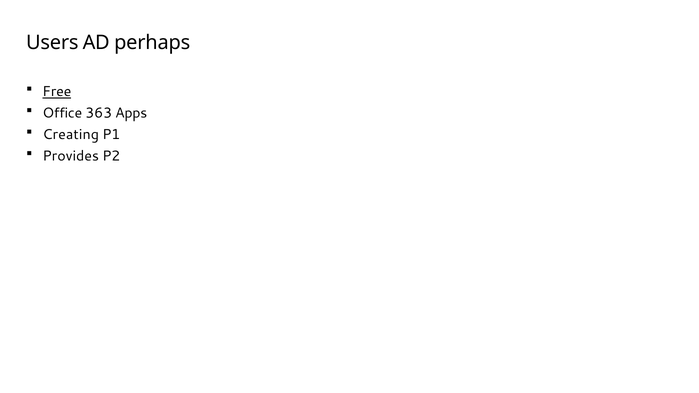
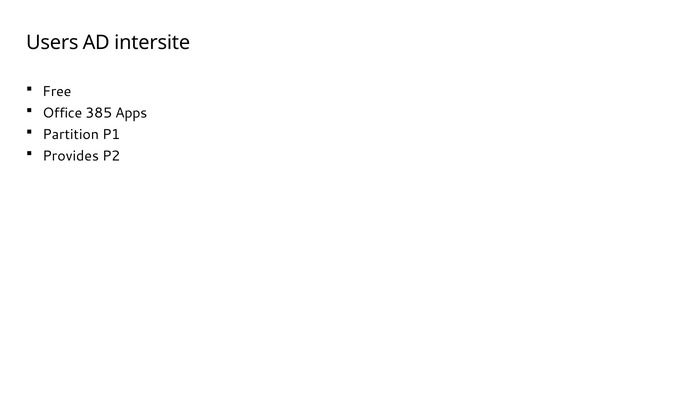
perhaps: perhaps -> intersite (152, 43)
Free underline: present -> none (57, 92)
363: 363 -> 385 (99, 113)
Creating: Creating -> Partition (71, 135)
